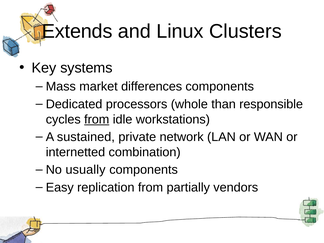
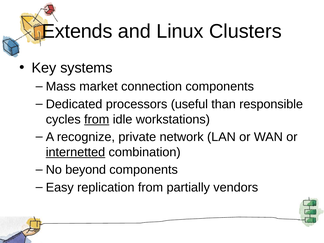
differences: differences -> connection (152, 87)
whole: whole -> useful (189, 104)
sustained: sustained -> recognize (86, 137)
internetted underline: none -> present (75, 152)
usually: usually -> beyond (86, 170)
